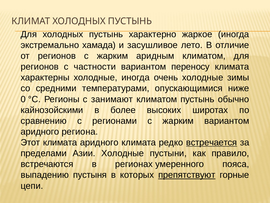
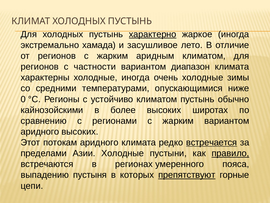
характерно underline: none -> present (153, 34)
переносу: переносу -> диапазон (191, 67)
занимают: занимают -> устойчиво (112, 99)
аридного региона: региона -> высоких (80, 131)
Этот климата: климата -> потокам (60, 142)
правило underline: none -> present (230, 153)
